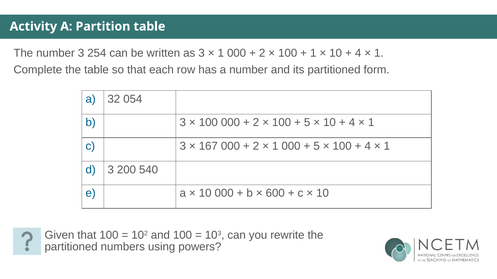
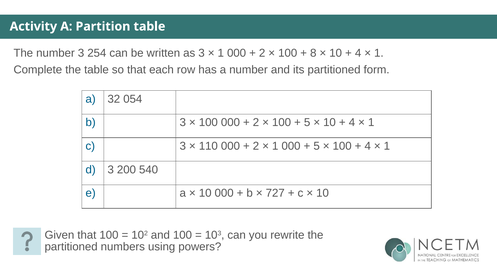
1: 1 -> 8 (313, 53)
167: 167 -> 110 (208, 146)
600: 600 -> 727 (275, 194)
